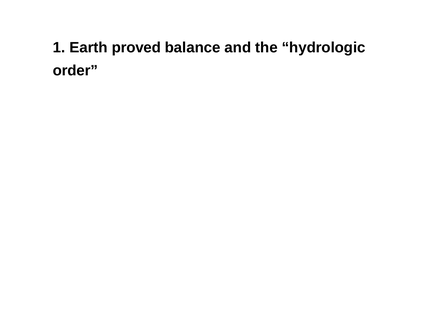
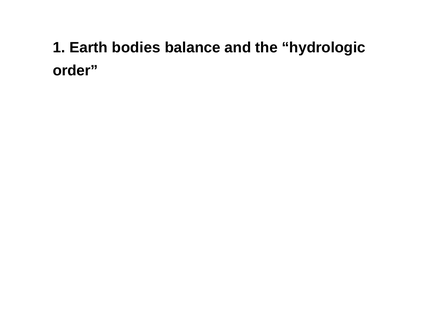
proved: proved -> bodies (136, 47)
